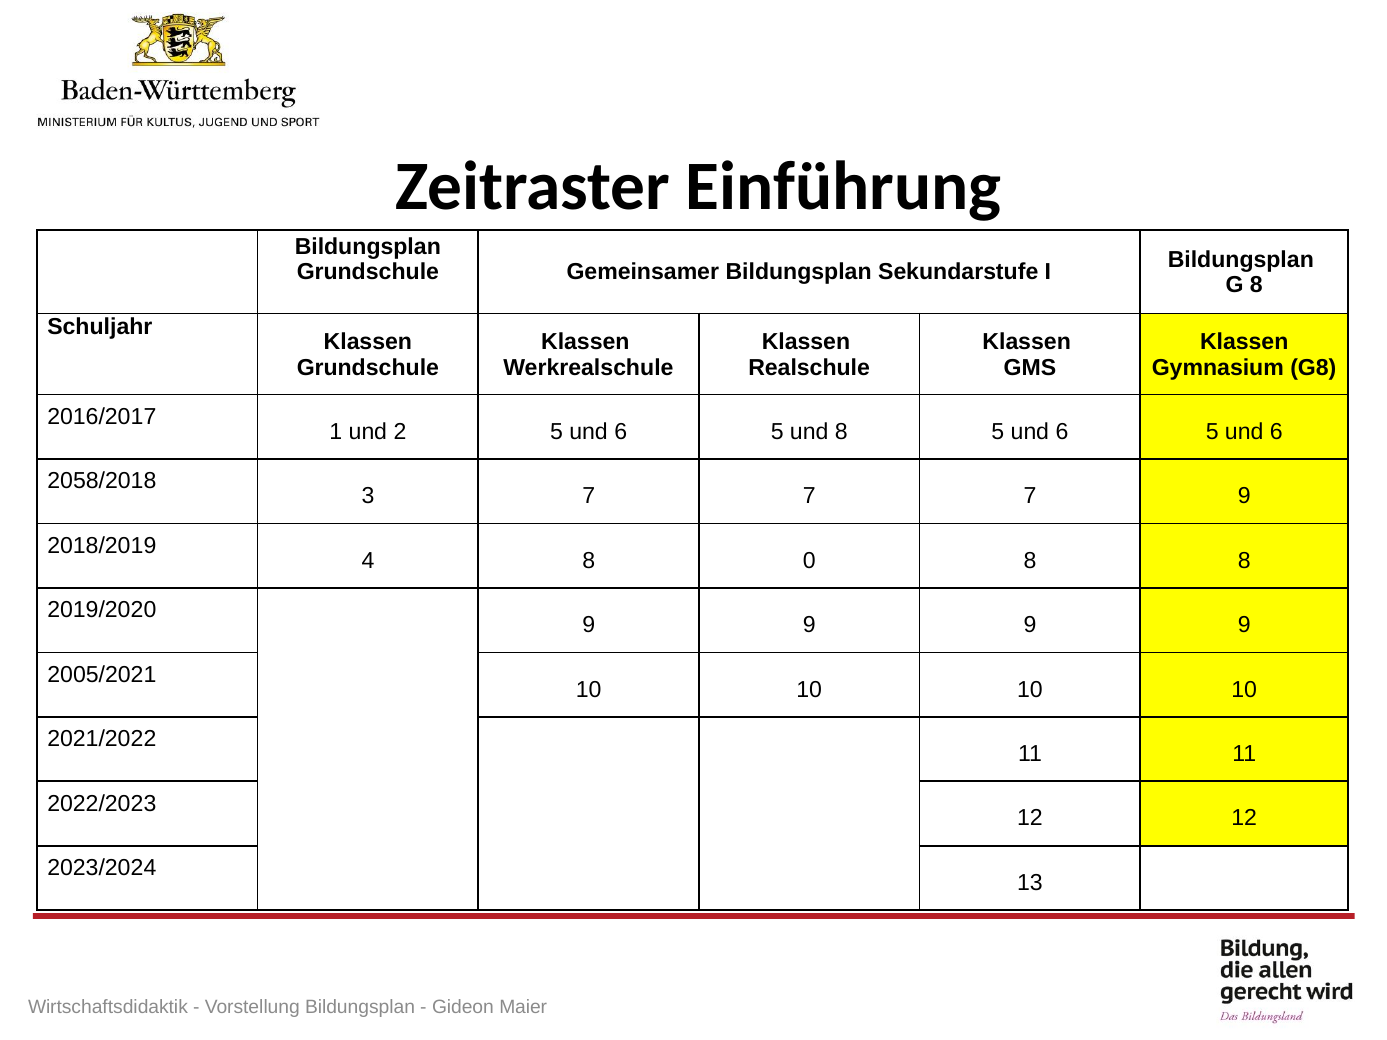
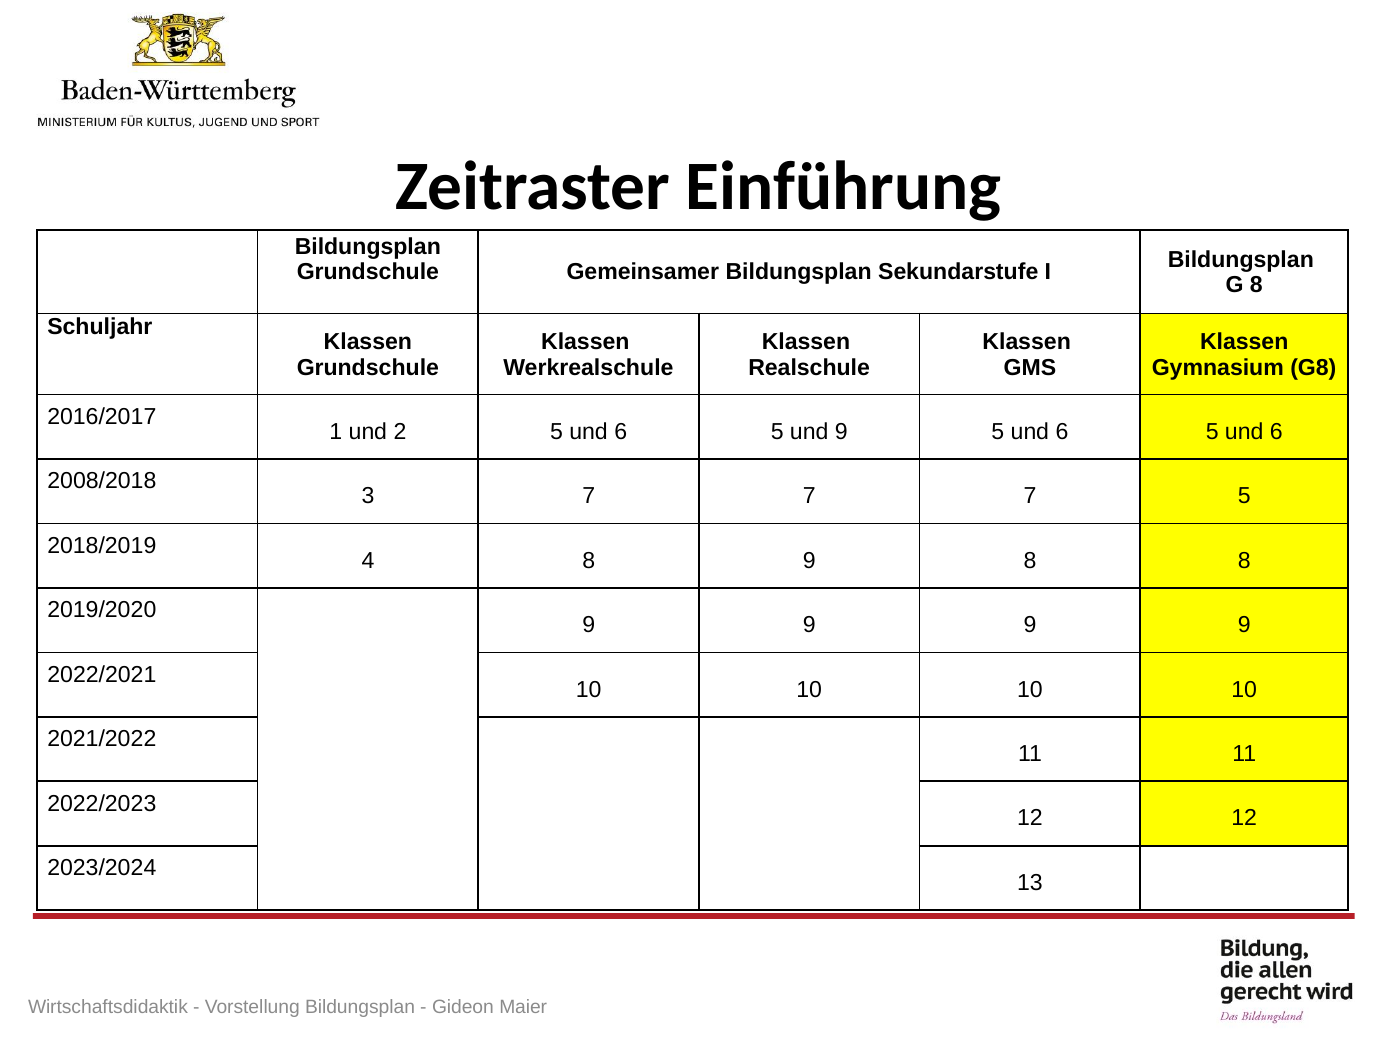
und 8: 8 -> 9 (841, 432)
2058/2018: 2058/2018 -> 2008/2018 (102, 481)
7 9: 9 -> 5 (1244, 496)
8 0: 0 -> 9 (809, 561)
2005/2021: 2005/2021 -> 2022/2021 (102, 675)
